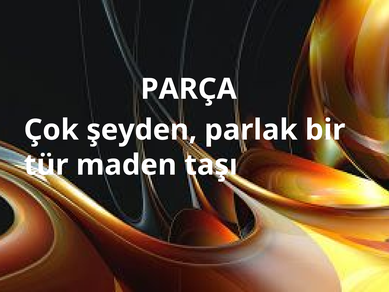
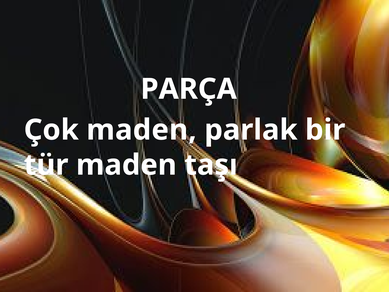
Çok şeyden: şeyden -> maden (141, 130)
